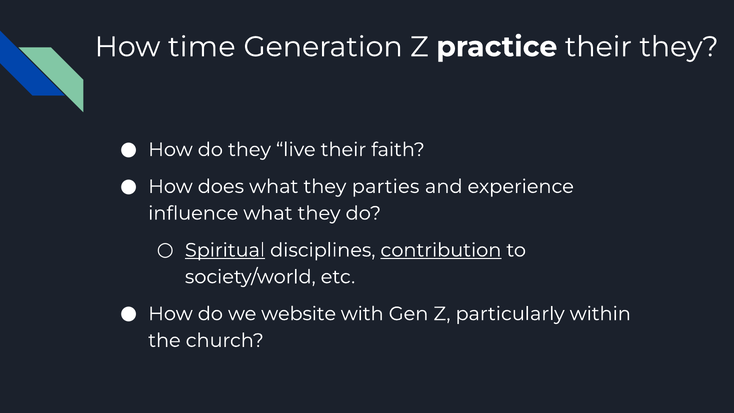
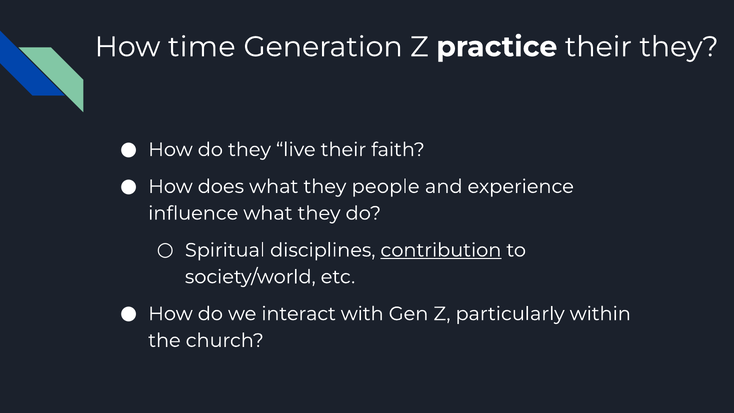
parties: parties -> people (386, 187)
Spiritual underline: present -> none (225, 250)
website: website -> interact (299, 314)
